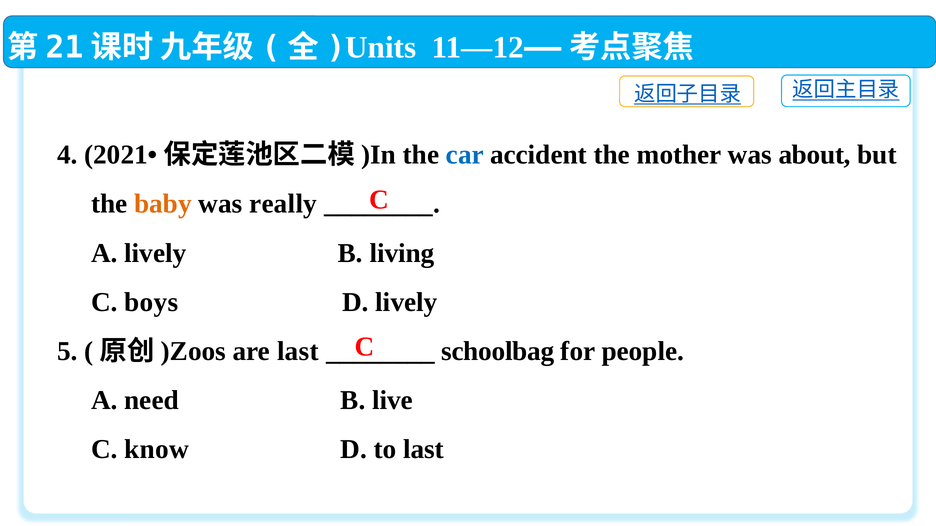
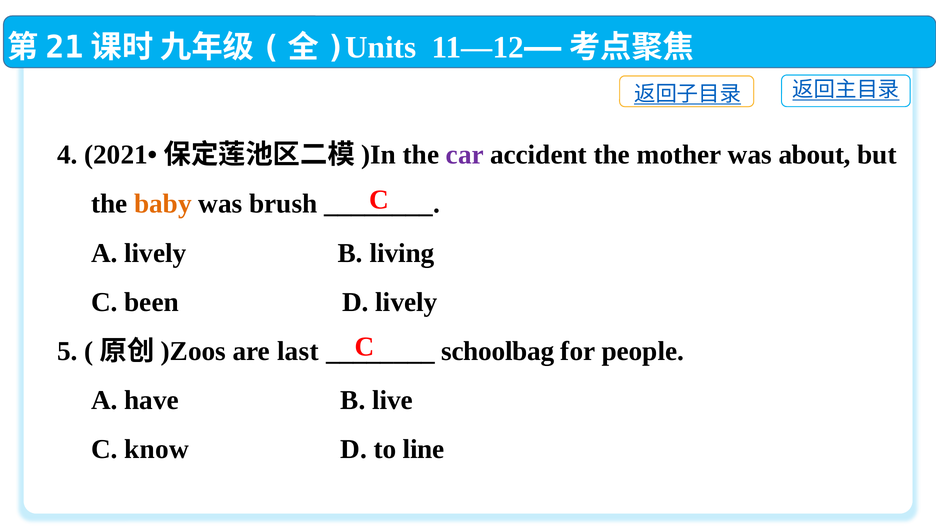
car colour: blue -> purple (465, 155)
really: really -> brush (283, 204)
boys: boys -> been (152, 302)
need: need -> have (152, 401)
to last: last -> line (424, 450)
